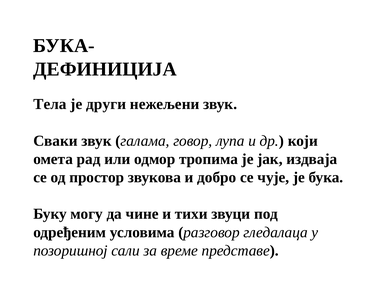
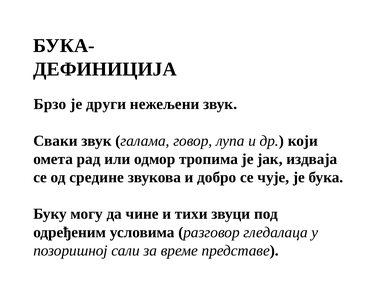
Тела: Тела -> Брзо (50, 104)
простор: простор -> средине (97, 177)
